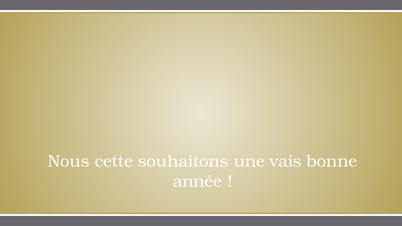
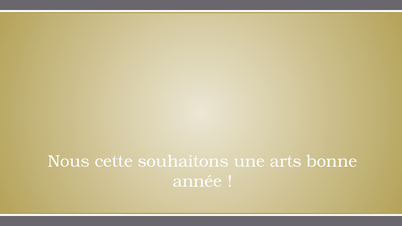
vais: vais -> arts (286, 161)
